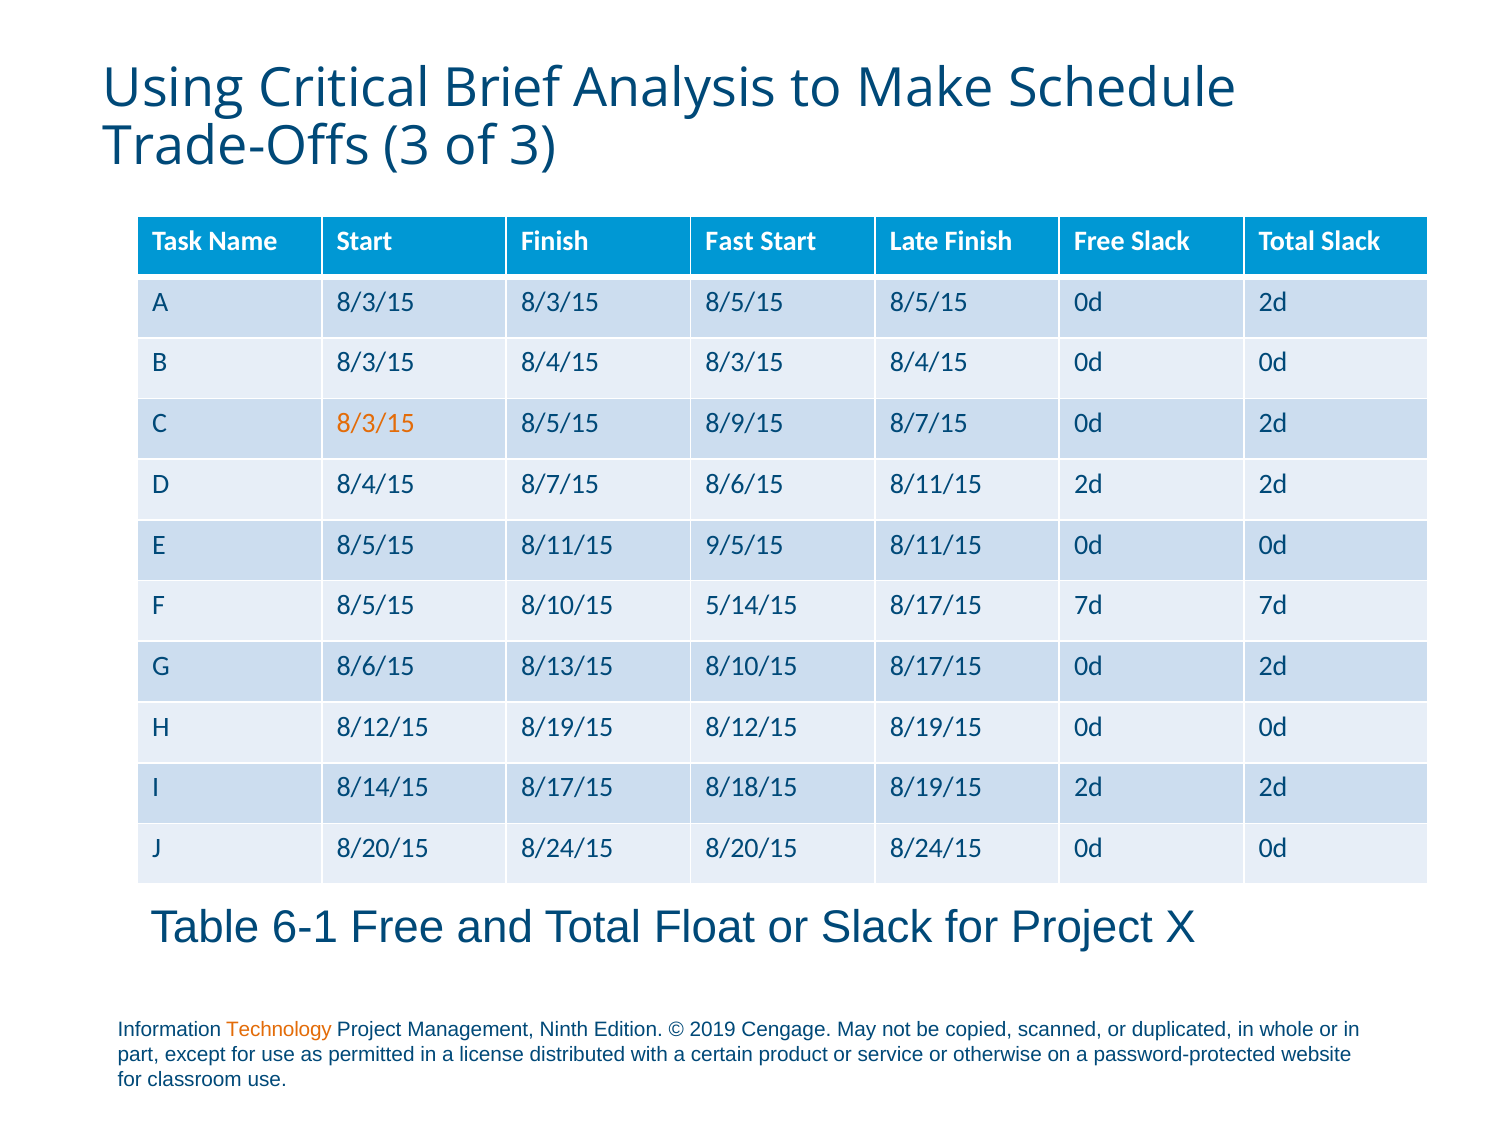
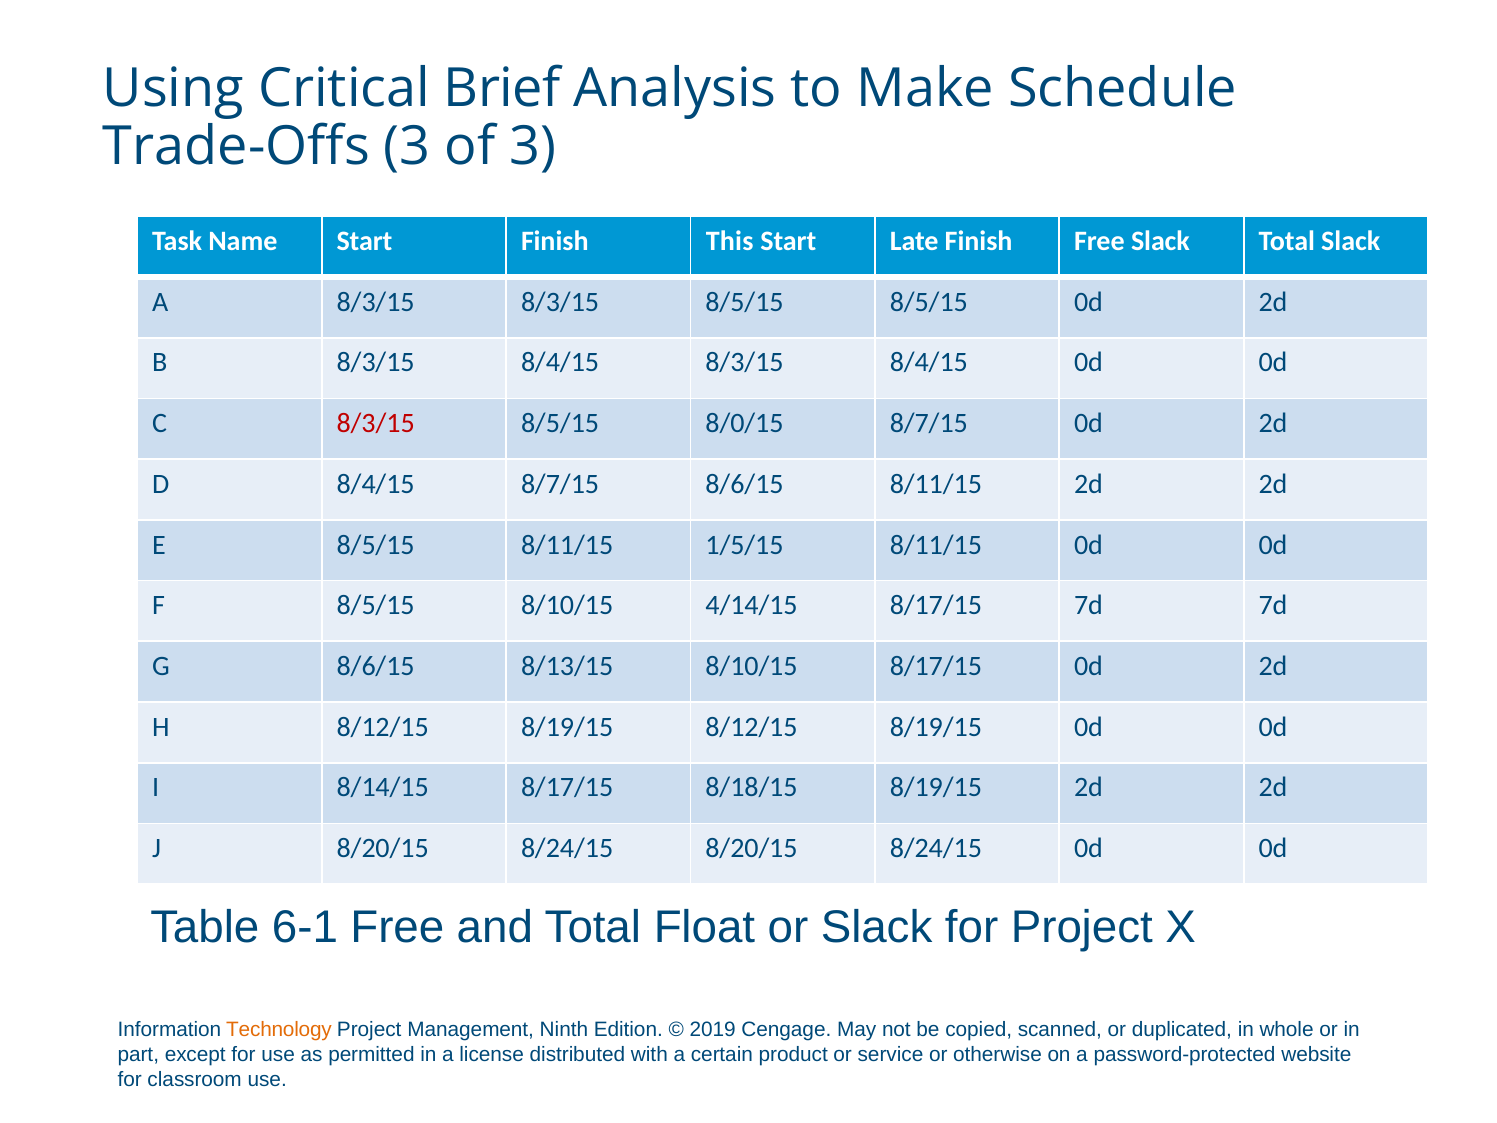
Fast: Fast -> This (730, 241)
8/3/15 colour: orange -> red (376, 423)
8/9/15: 8/9/15 -> 8/0/15 (744, 423)
9/5/15: 9/5/15 -> 1/5/15 (744, 545)
5/14/15: 5/14/15 -> 4/14/15 (752, 605)
